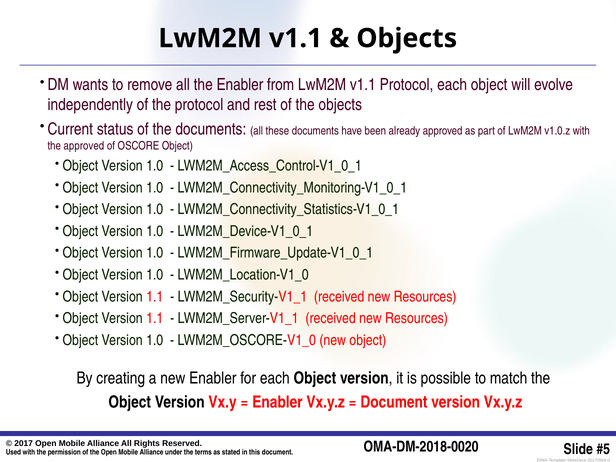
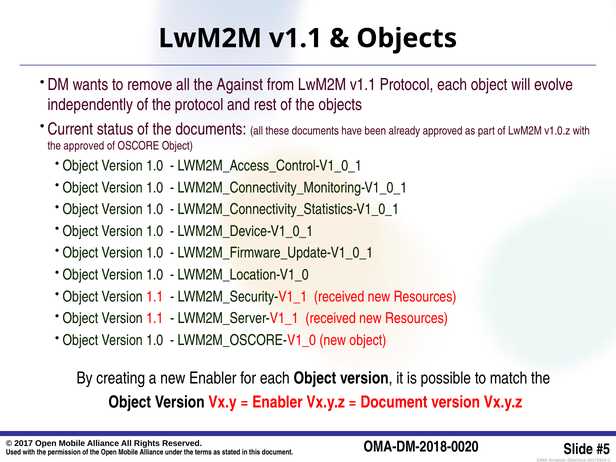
the Enabler: Enabler -> Against (240, 85)
